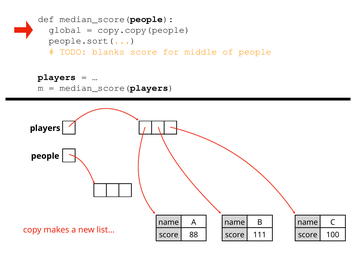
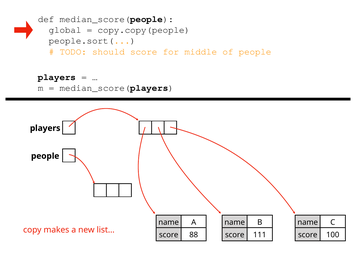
blanks: blanks -> should (108, 52)
